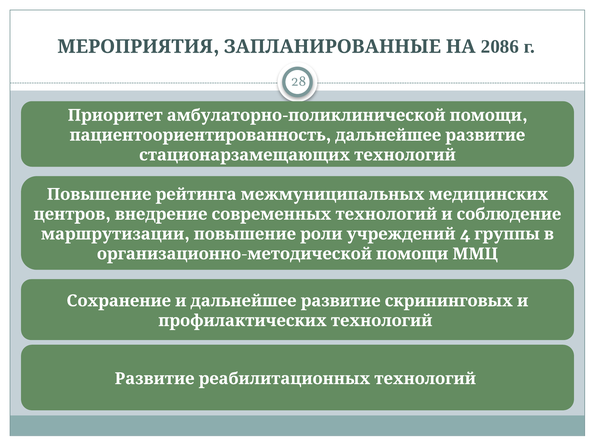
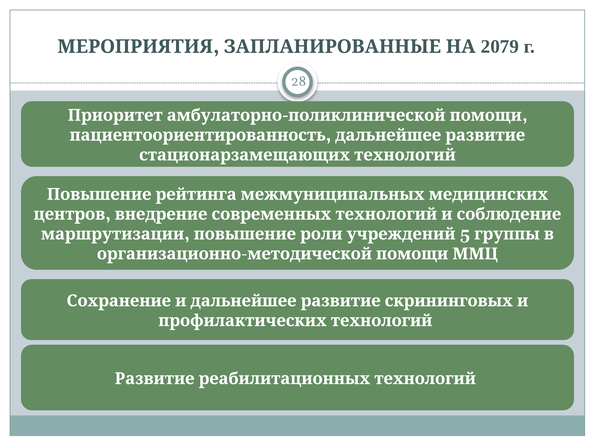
2086: 2086 -> 2079 (500, 47)
4: 4 -> 5 (465, 234)
